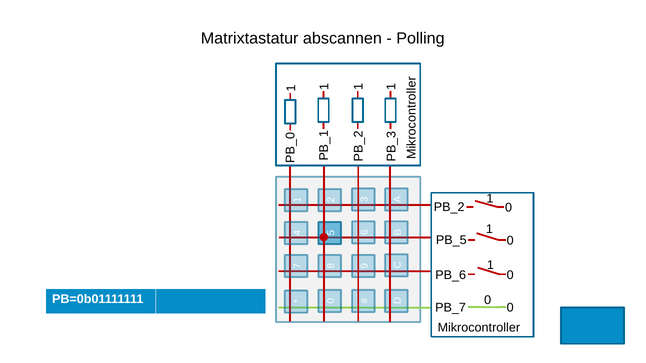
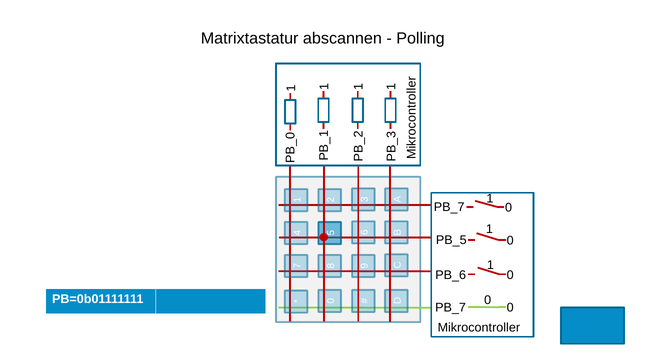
PB_2: PB_2 -> PB_7 (449, 207)
